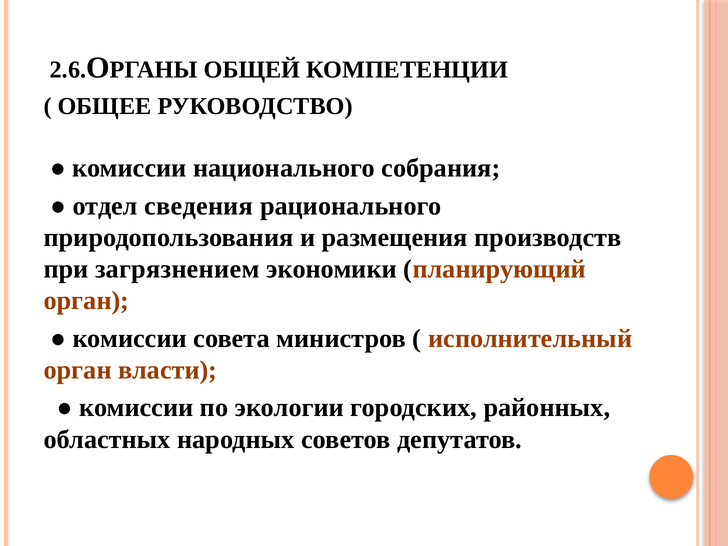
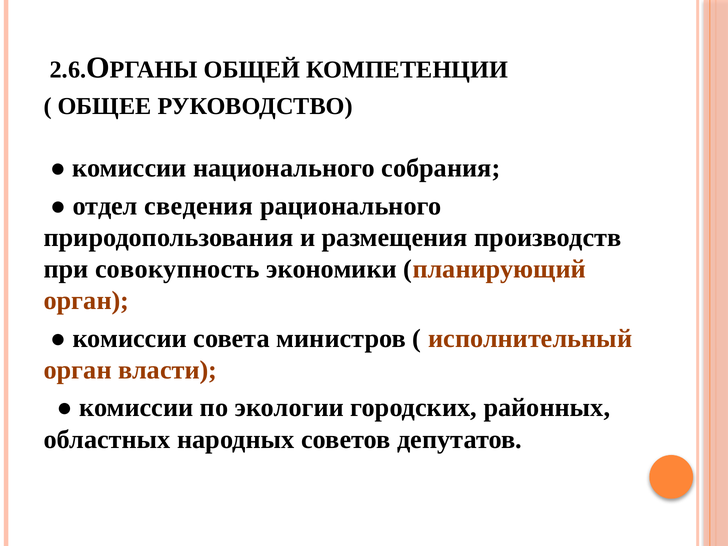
загрязнением: загрязнением -> совокупность (177, 269)
